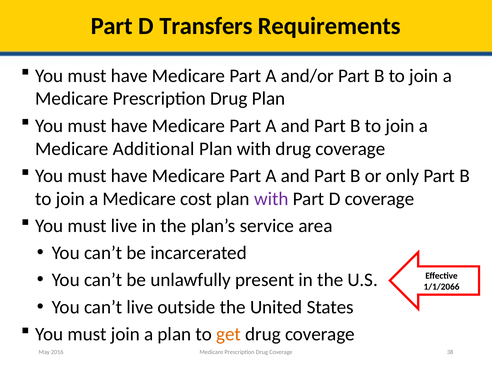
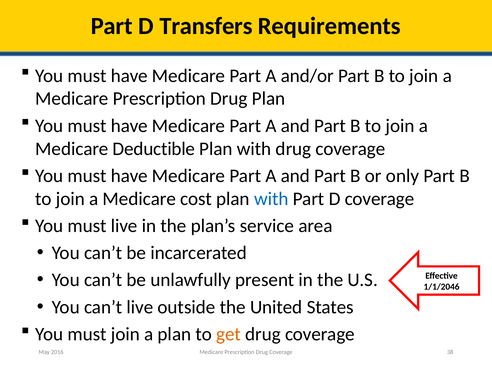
Additional: Additional -> Deductible (154, 149)
with colour: purple -> blue (271, 199)
1/1/2066: 1/1/2066 -> 1/1/2046 (442, 287)
